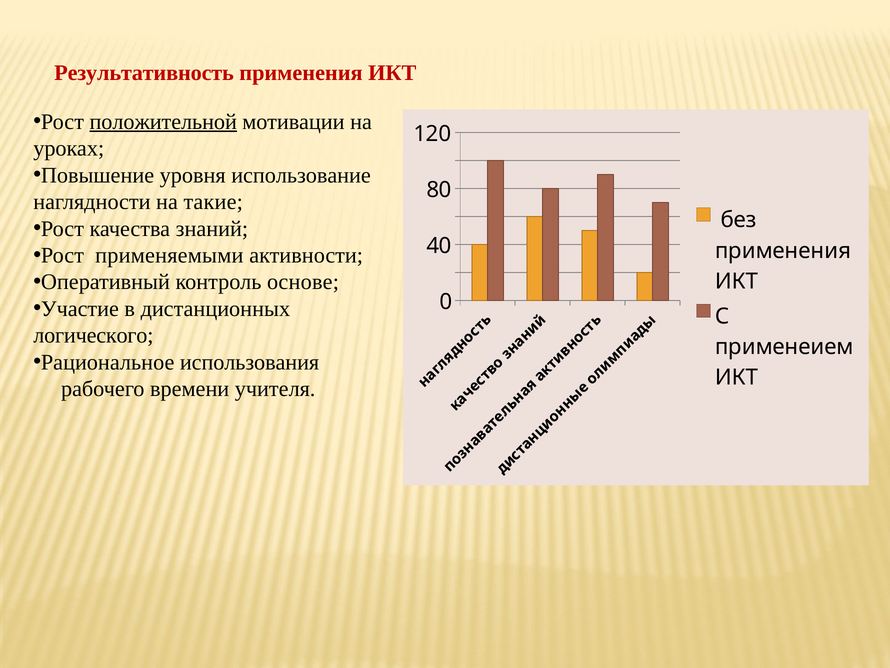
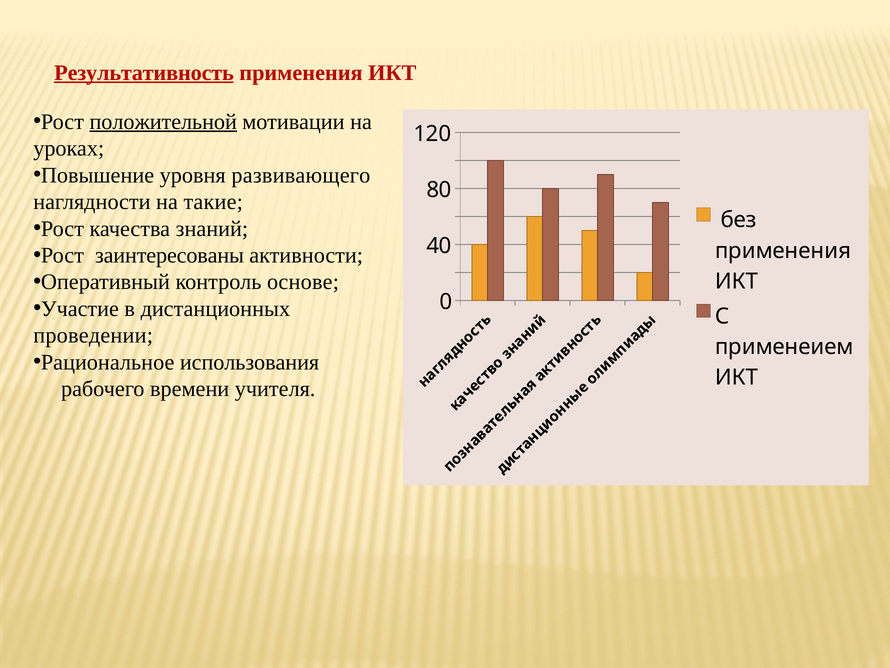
Результативность underline: none -> present (144, 73)
использование: использование -> развивающего (301, 175)
применяемыми: применяемыми -> заинтересованы (170, 255)
логического: логического -> проведении (93, 335)
